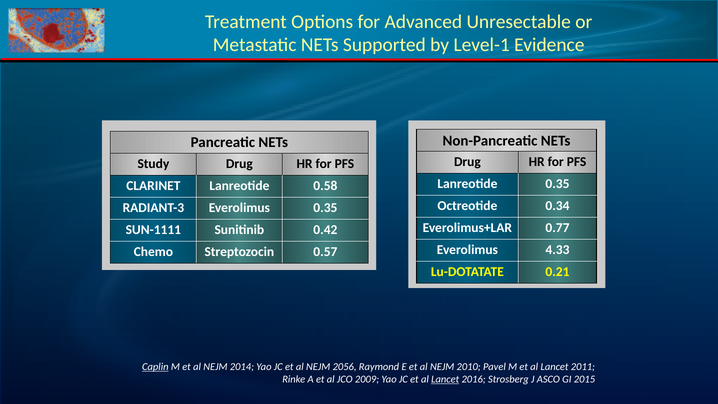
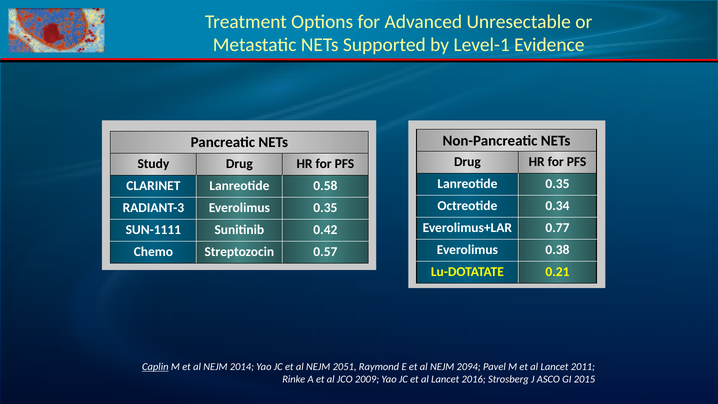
4.33: 4.33 -> 0.38 (557, 250)
2056: 2056 -> 2051 (345, 367)
2010: 2010 -> 2094 (469, 367)
Lancet underline: present -> none (445, 379)
